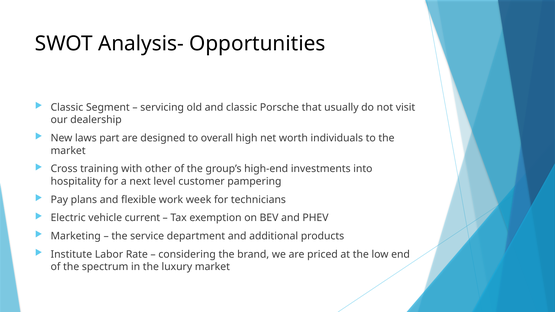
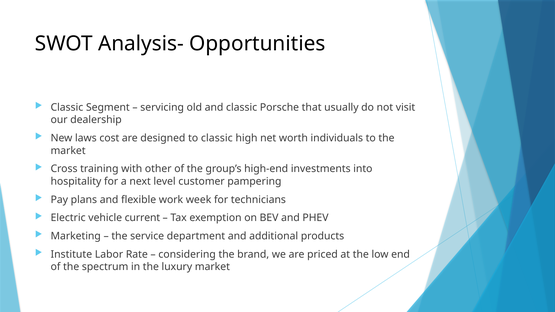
part: part -> cost (109, 138)
to overall: overall -> classic (217, 138)
